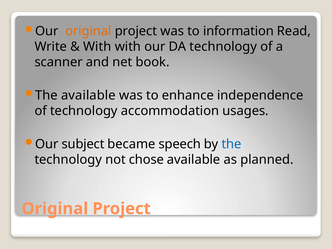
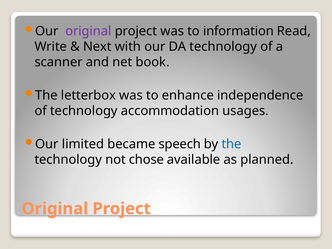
original colour: orange -> purple (88, 31)
With: With -> Next (97, 47)
The available: available -> letterbox (88, 95)
subject: subject -> limited (83, 144)
